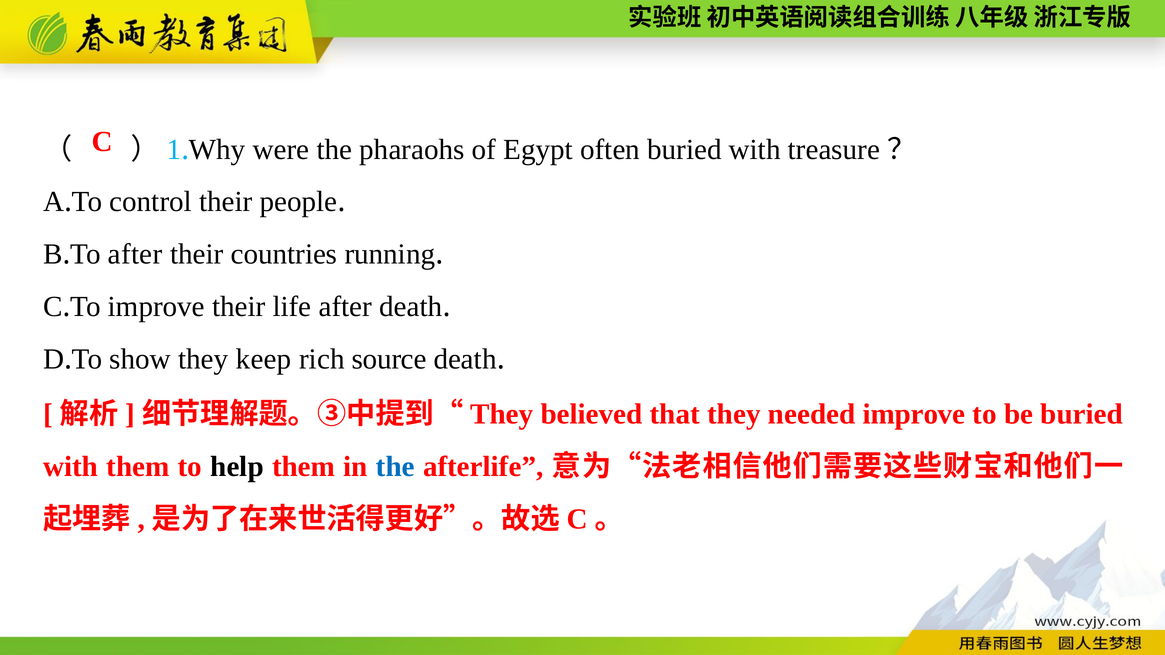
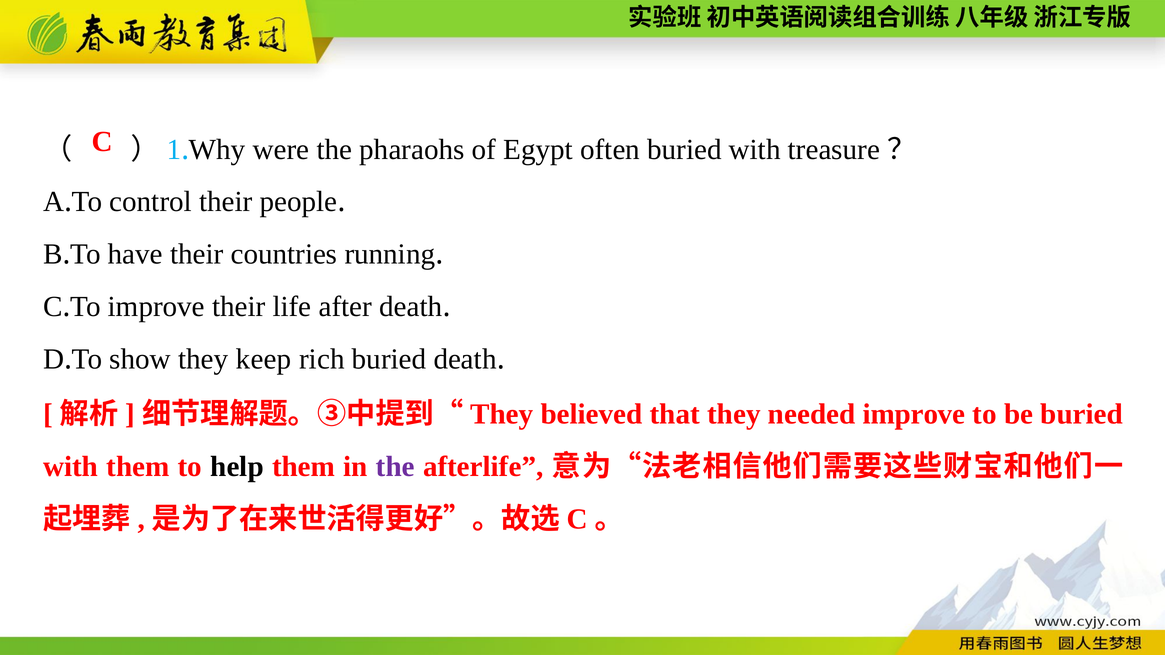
To after: after -> have (135, 254)
rich source: source -> buried (389, 359)
the colour: blue -> purple (395, 467)
